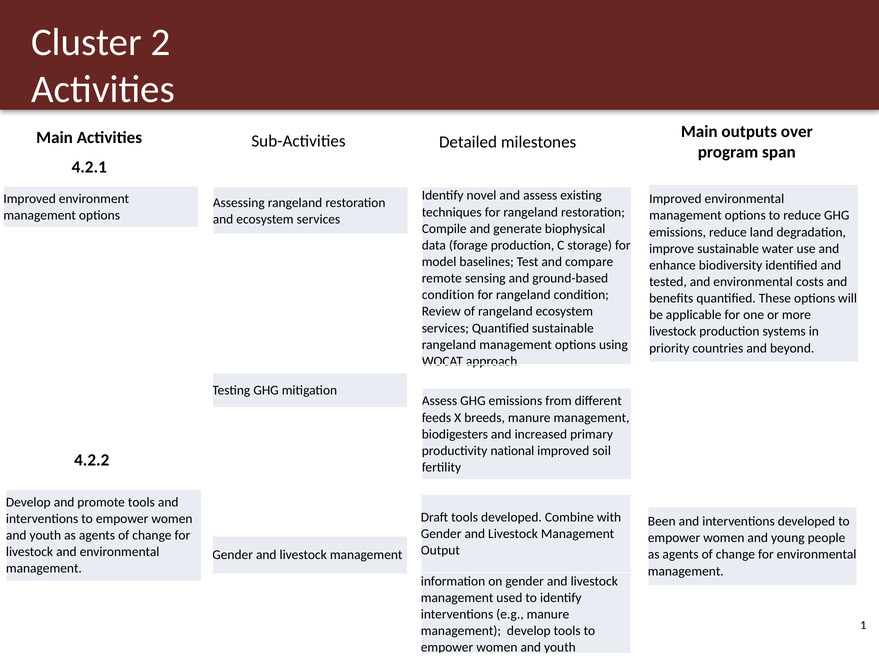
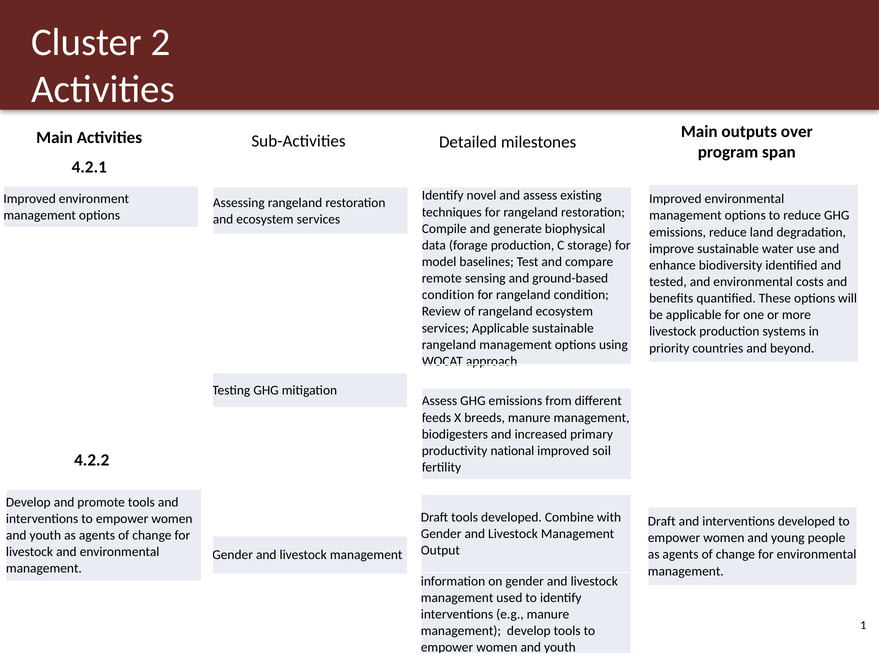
services Quantified: Quantified -> Applicable (500, 328)
Been: Been -> Draft (662, 522)
